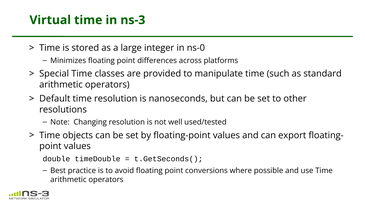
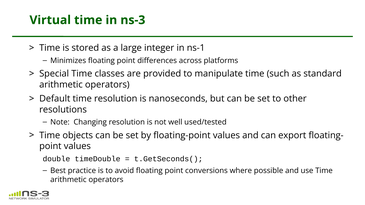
ns-0: ns-0 -> ns-1 (196, 48)
